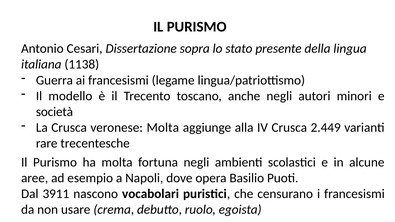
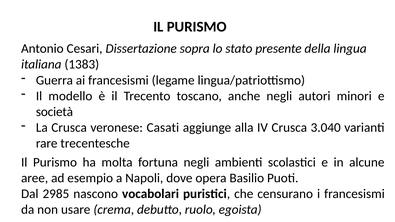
1138: 1138 -> 1383 (82, 64)
veronese Molta: Molta -> Casati (163, 128)
2.449: 2.449 -> 3.040 (326, 128)
3911: 3911 -> 2985 (56, 194)
